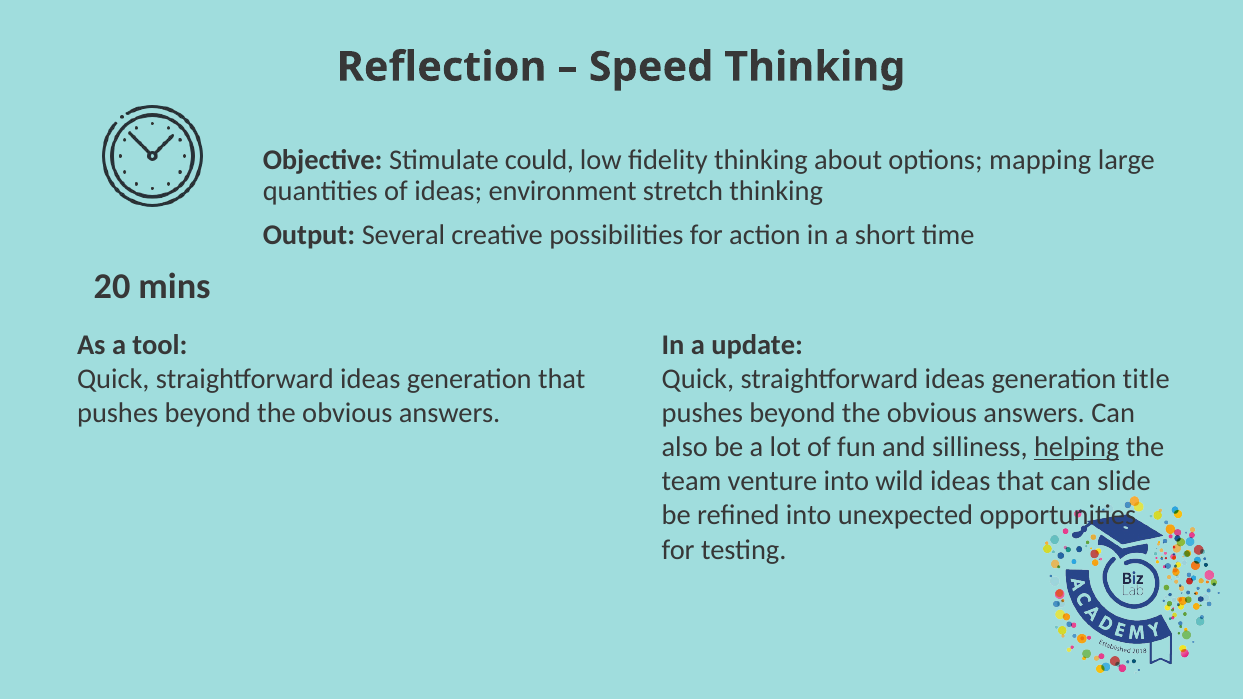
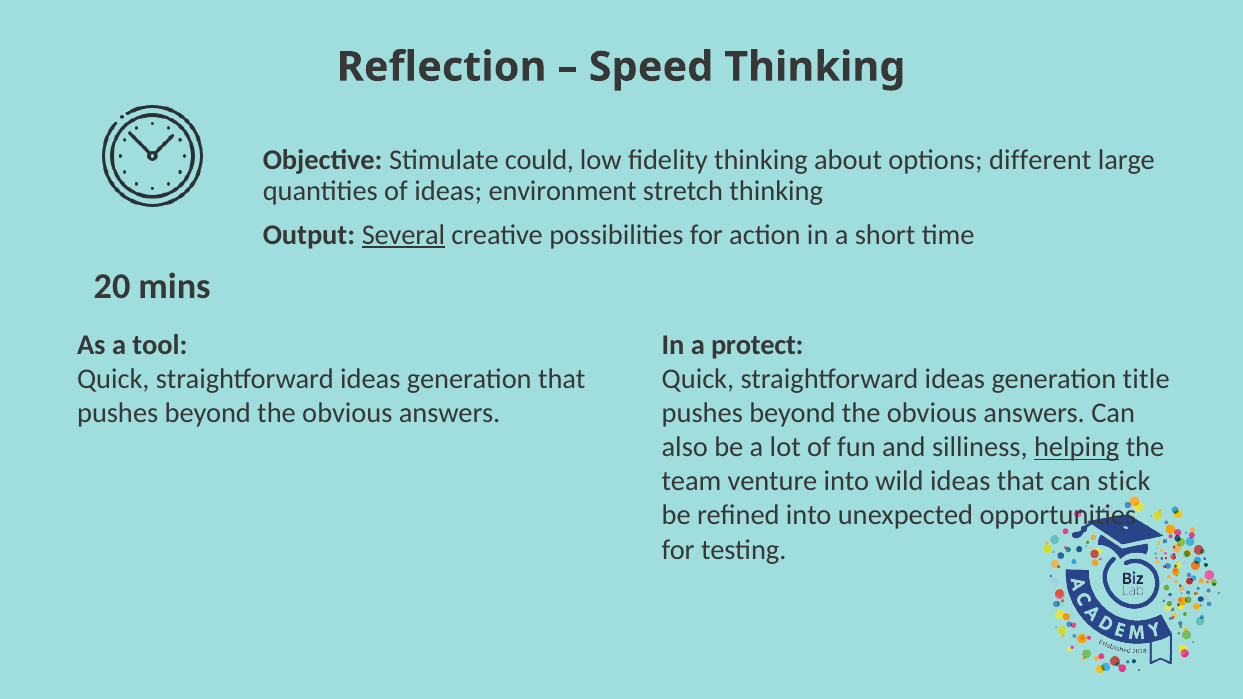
mapping: mapping -> different (1040, 160)
Several underline: none -> present (403, 235)
update: update -> protect (757, 345)
slide: slide -> stick (1124, 481)
